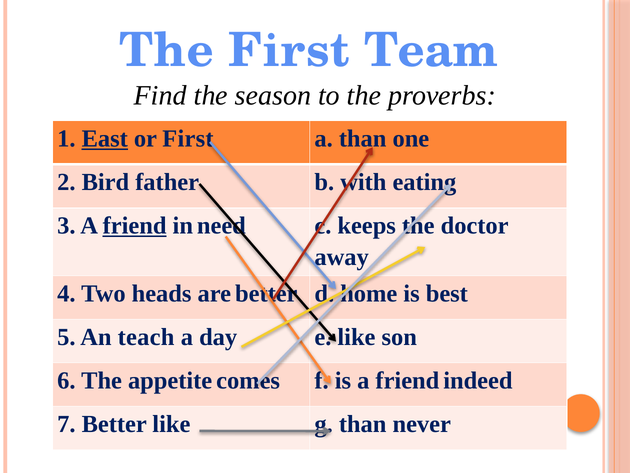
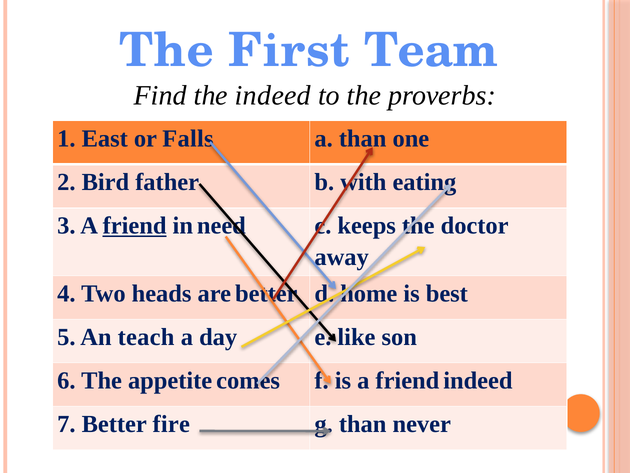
the season: season -> indeed (273, 95)
East underline: present -> none (105, 139)
or First: First -> Falls (188, 139)
Better like: like -> fire (171, 424)
